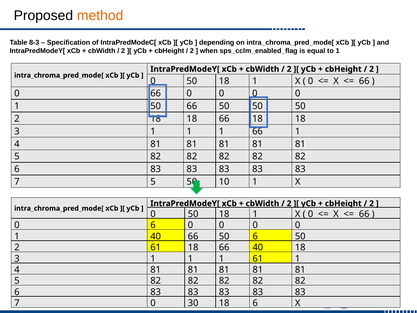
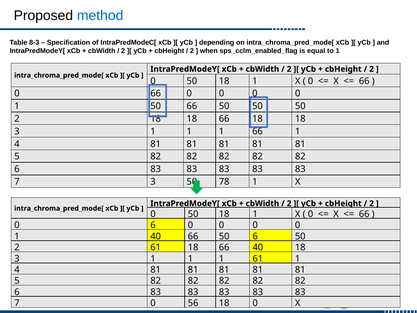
method colour: orange -> blue (100, 16)
7 5: 5 -> 3 (153, 182)
10: 10 -> 78 (224, 182)
30: 30 -> 56 (193, 303)
18 6: 6 -> 0 (255, 303)
